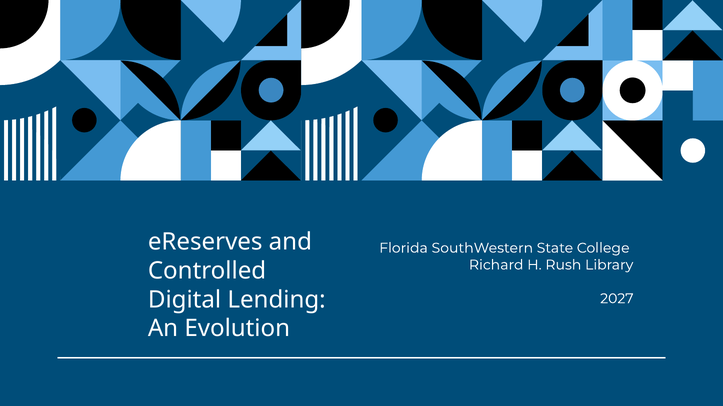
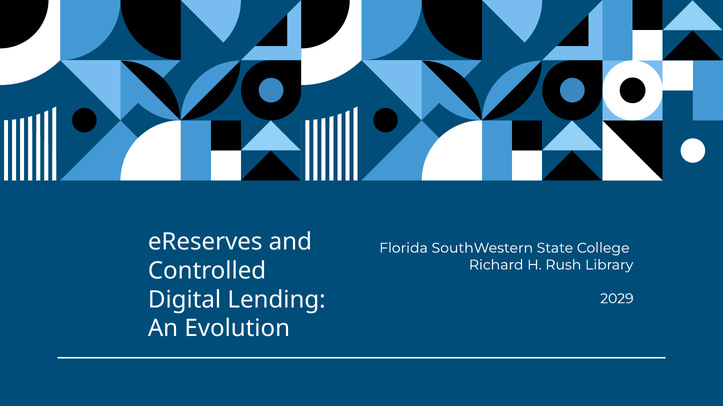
2027: 2027 -> 2029 (617, 299)
